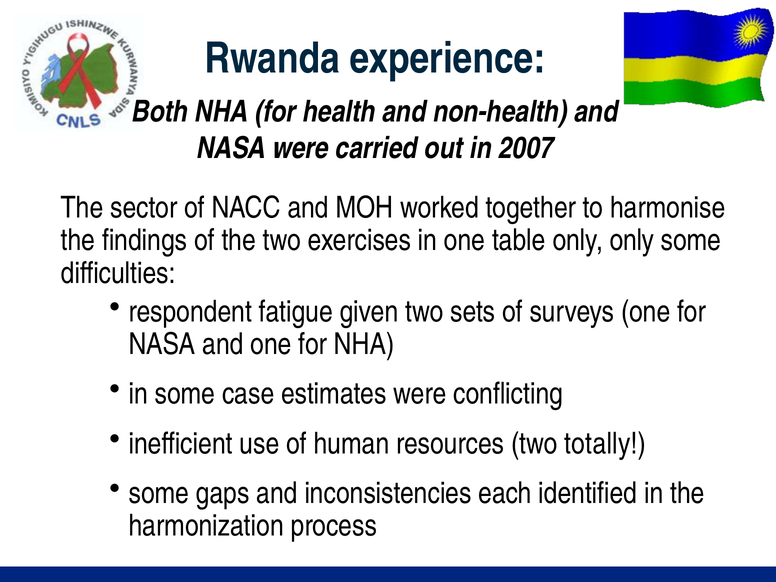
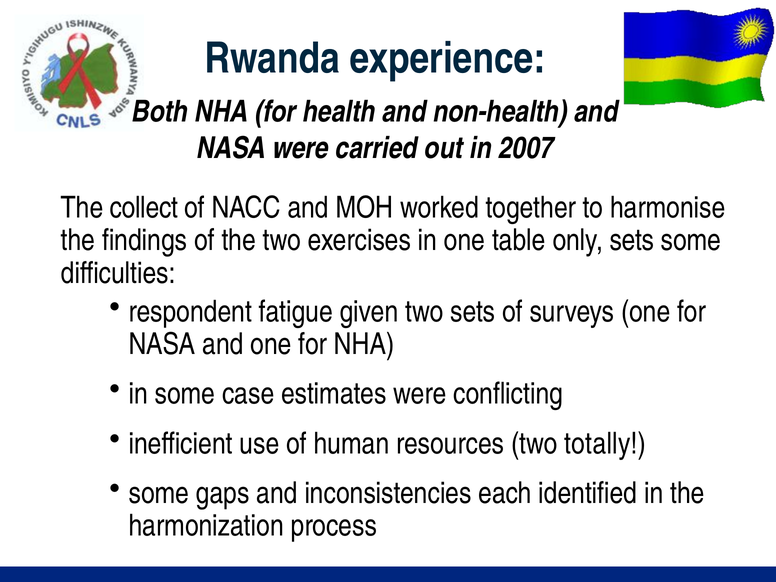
sector: sector -> collect (144, 208)
only only: only -> sets (632, 240)
